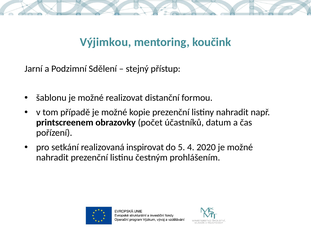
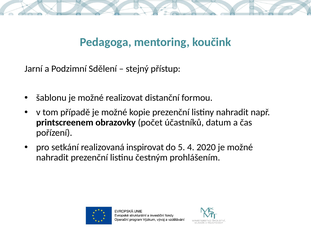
Výjimkou: Výjimkou -> Pedagoga (106, 42)
